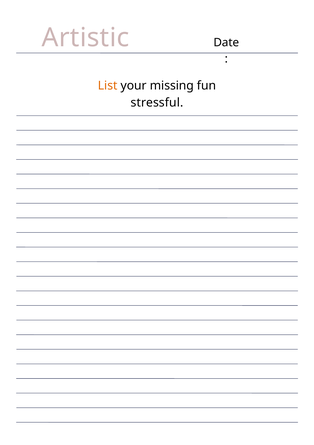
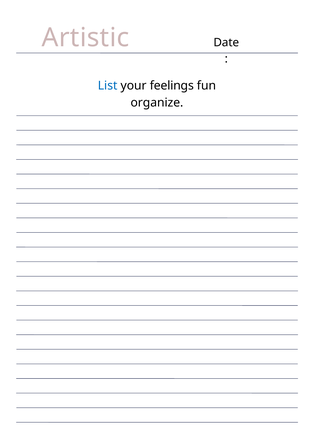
List colour: orange -> blue (108, 85)
missing: missing -> feelings (172, 85)
stressful: stressful -> organize (157, 102)
